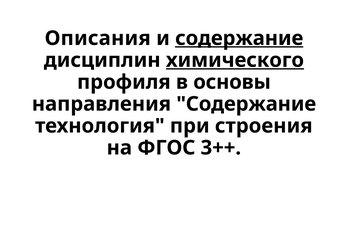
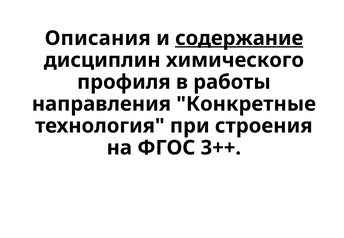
химического underline: present -> none (235, 60)
основы: основы -> работы (232, 82)
направления Содержание: Содержание -> Конкретные (246, 104)
